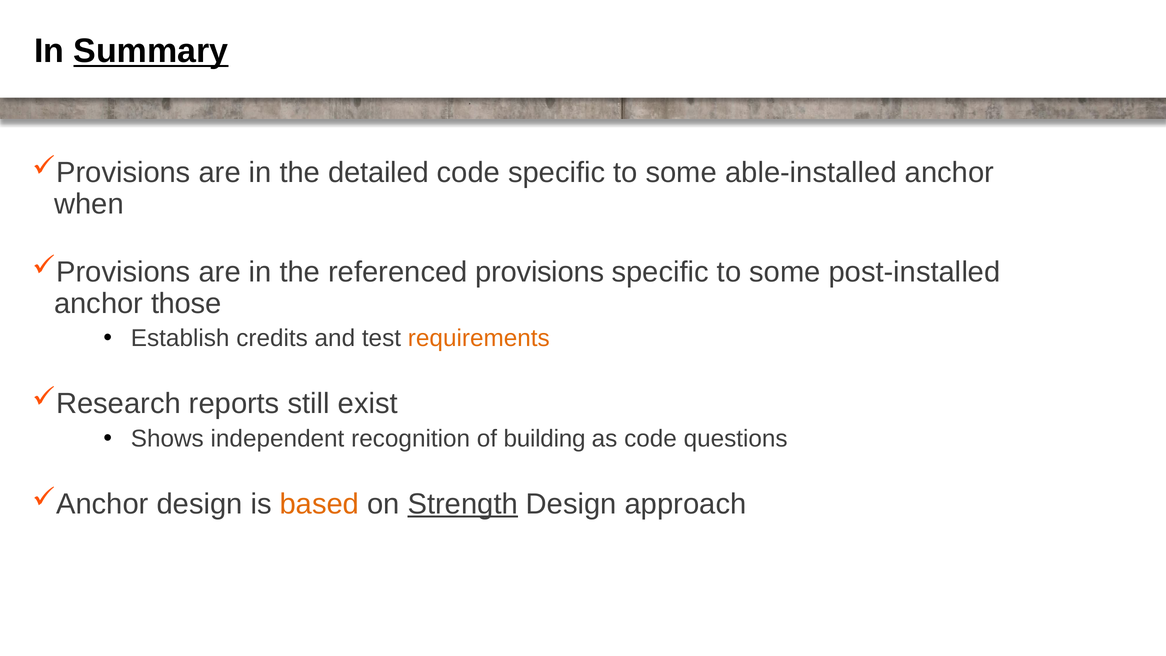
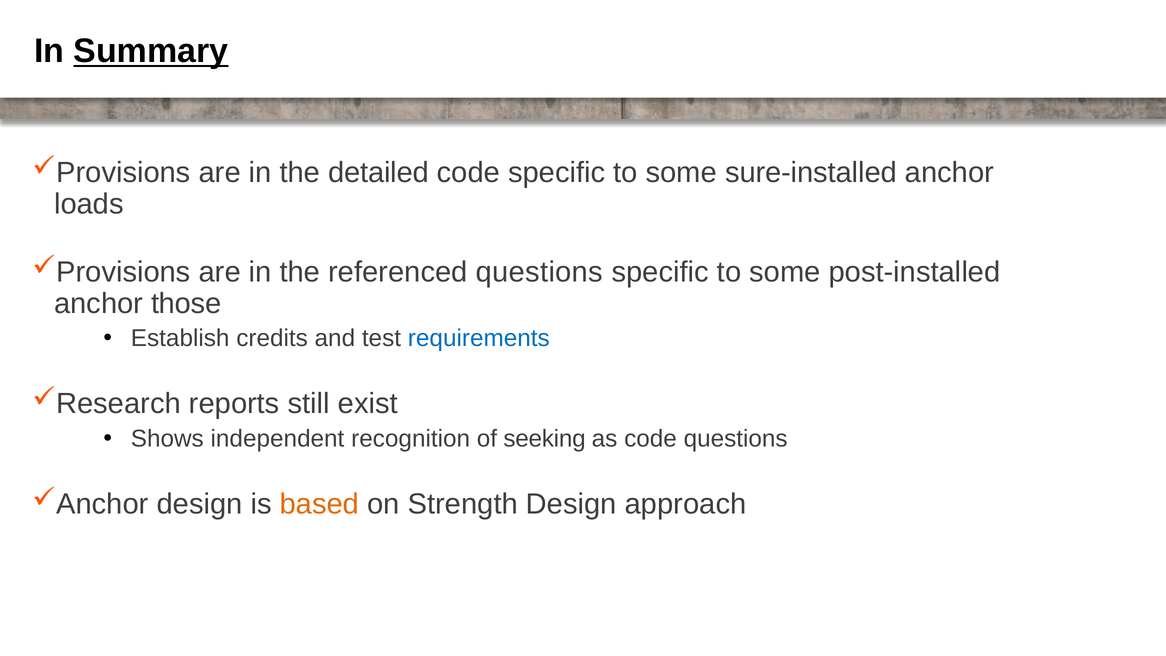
able-installed: able-installed -> sure-installed (811, 173)
when: when -> loads (89, 204)
referenced provisions: provisions -> questions (539, 272)
requirements colour: orange -> blue (479, 338)
building: building -> seeking (545, 439)
Strength underline: present -> none (463, 504)
